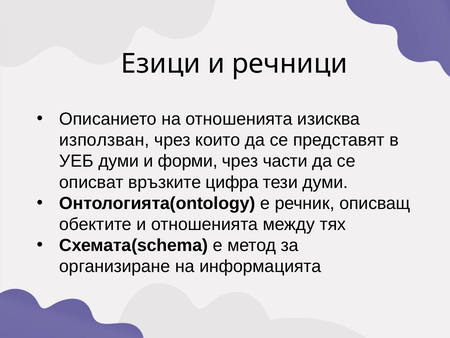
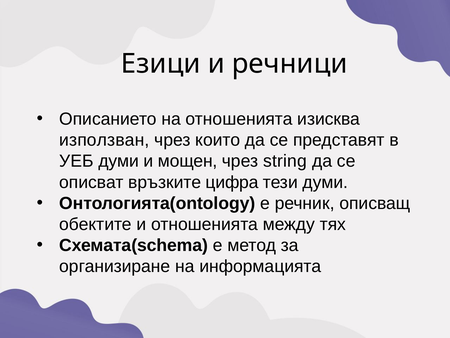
форми: форми -> мощен (188, 161)
части: части -> string (285, 161)
